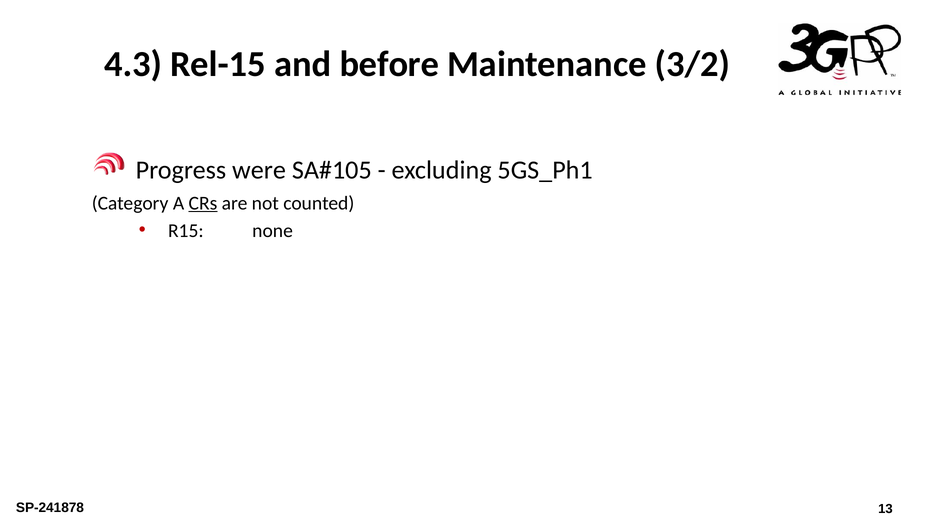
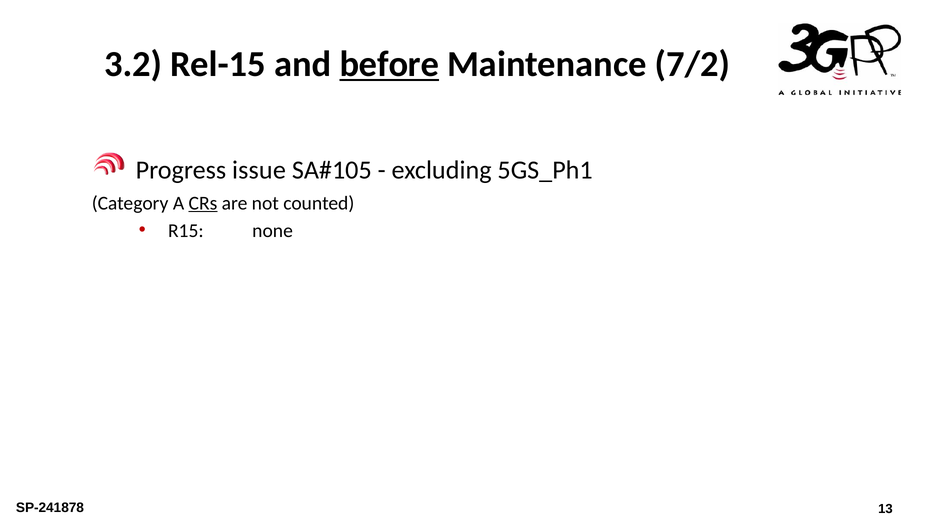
4.3: 4.3 -> 3.2 (133, 64)
before underline: none -> present (389, 64)
3/2: 3/2 -> 7/2 (693, 64)
were: were -> issue (259, 170)
